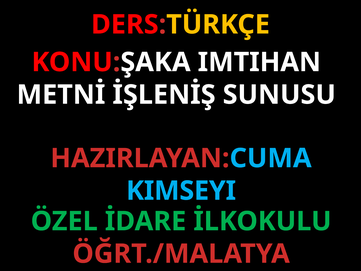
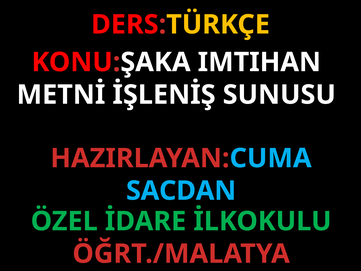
KIMSEYI: KIMSEYI -> SACDAN (181, 191)
